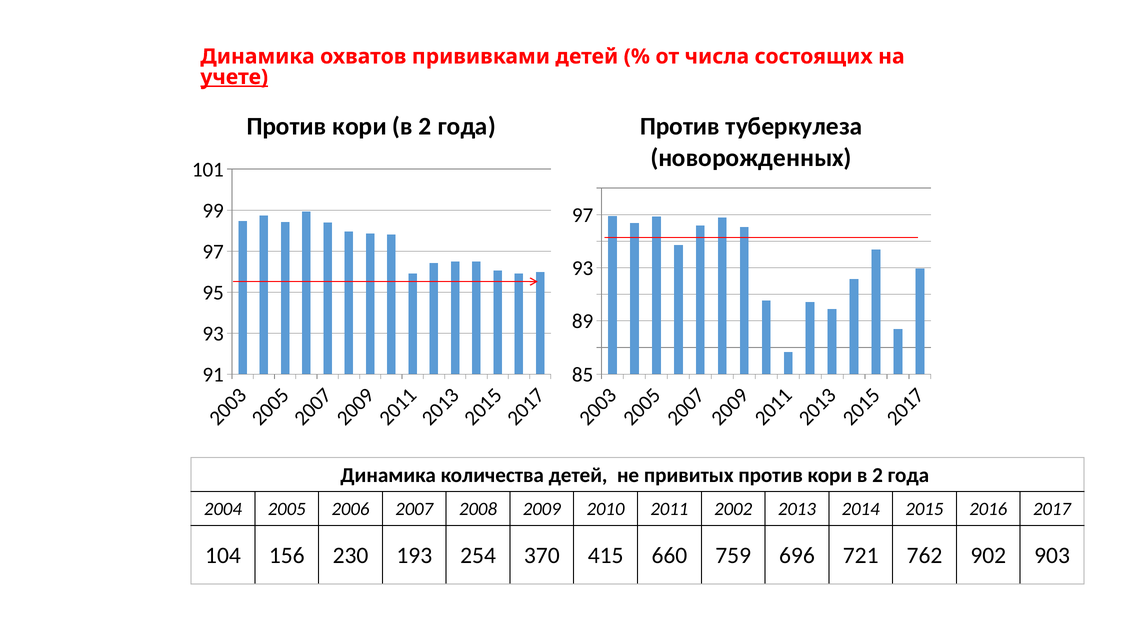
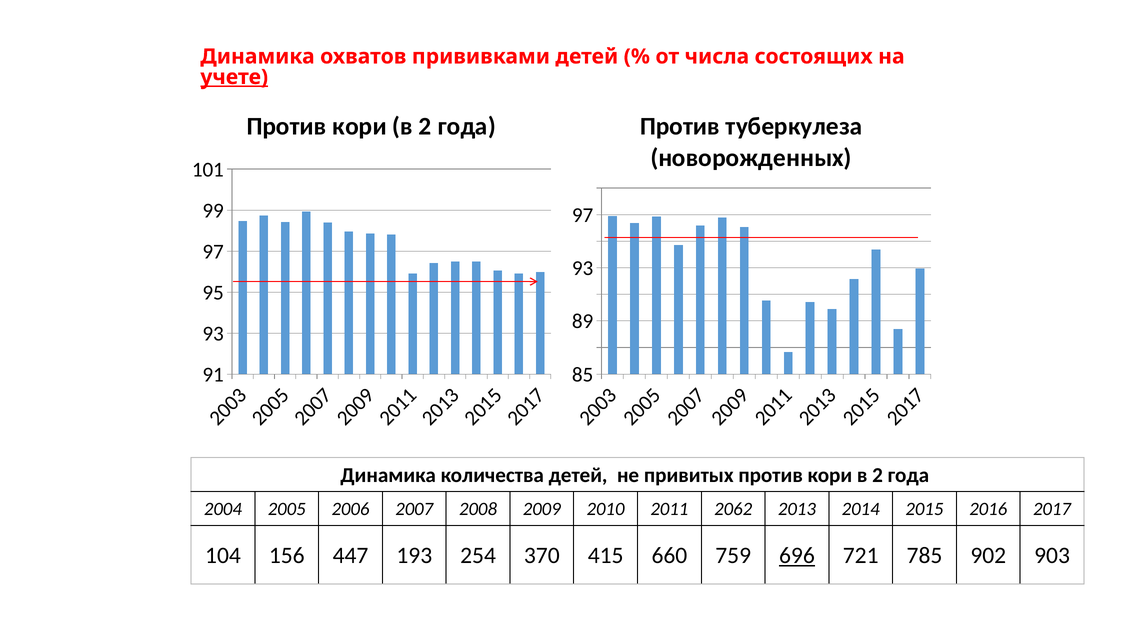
2002: 2002 -> 2062 (733, 509)
230: 230 -> 447 (351, 556)
696 underline: none -> present (797, 556)
762: 762 -> 785 (924, 556)
